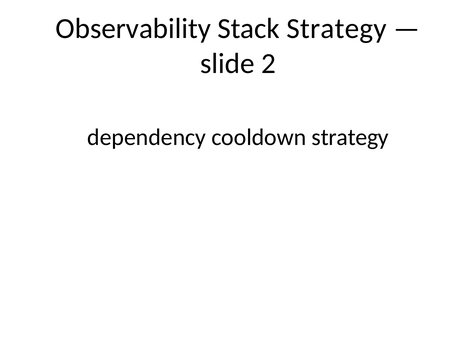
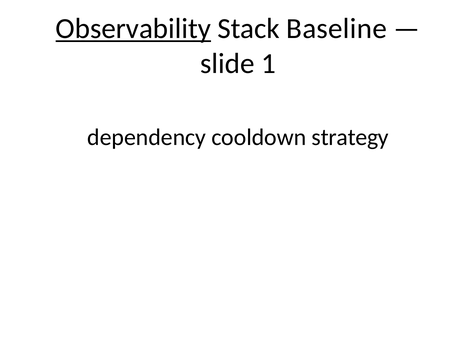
Observability underline: none -> present (133, 29)
Stack Strategy: Strategy -> Baseline (337, 29)
2: 2 -> 1 (268, 64)
